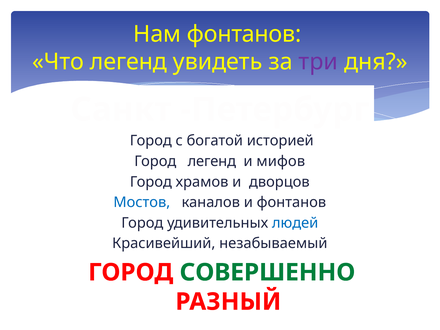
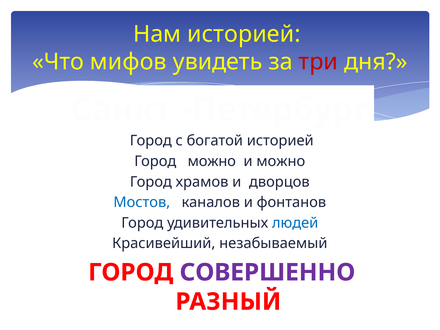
Нам фонтанов: фонтанов -> историей (244, 34)
Что легенд: легенд -> мифов (128, 62)
три colour: purple -> red (318, 62)
Город легенд: легенд -> можно (212, 161)
и мифов: мифов -> можно (281, 161)
СОВЕРШЕННО colour: green -> purple (267, 272)
